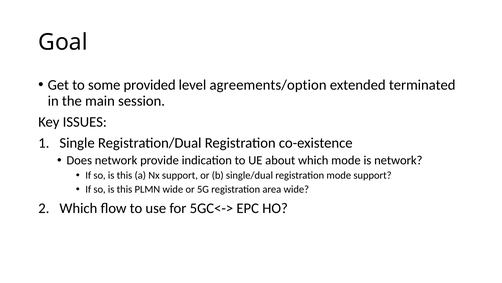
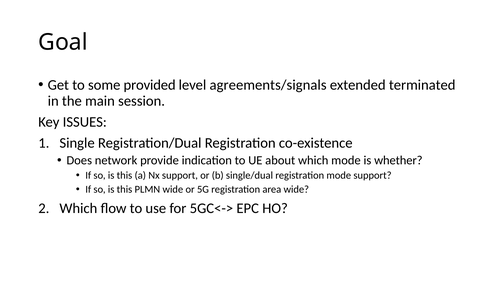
agreements/option: agreements/option -> agreements/signals (268, 85)
is network: network -> whether (398, 160)
